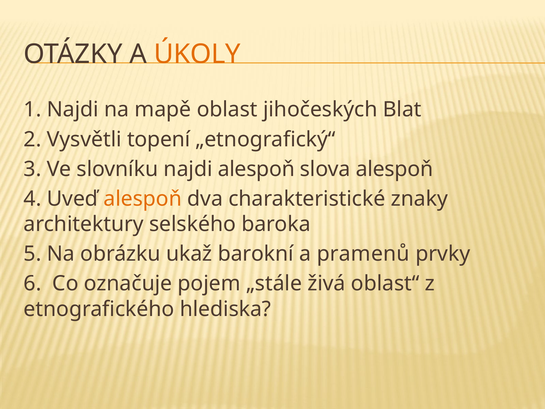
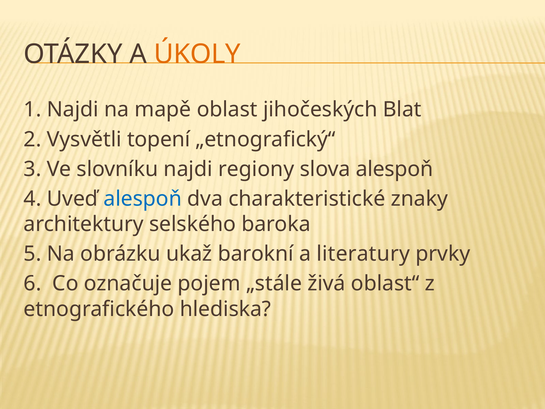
najdi alespoň: alespoň -> regiony (256, 169)
alespoň colour: orange -> blue (143, 199)
pramenů: pramenů -> literatury (363, 254)
